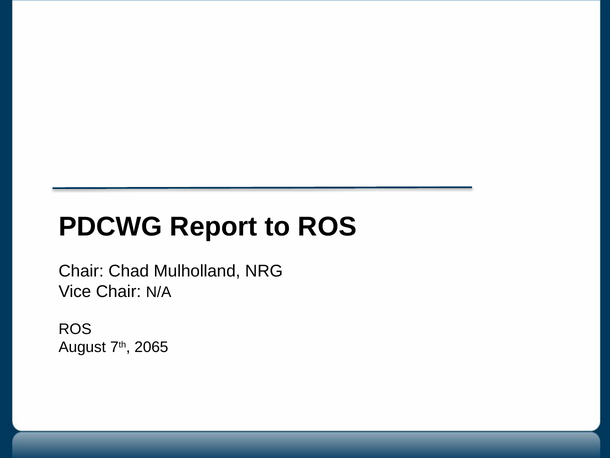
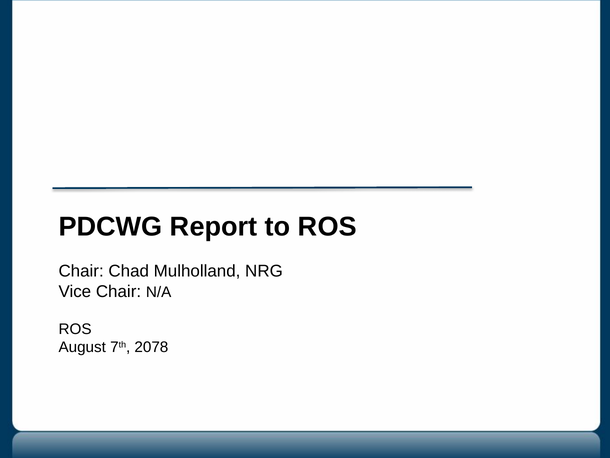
2065: 2065 -> 2078 (151, 347)
